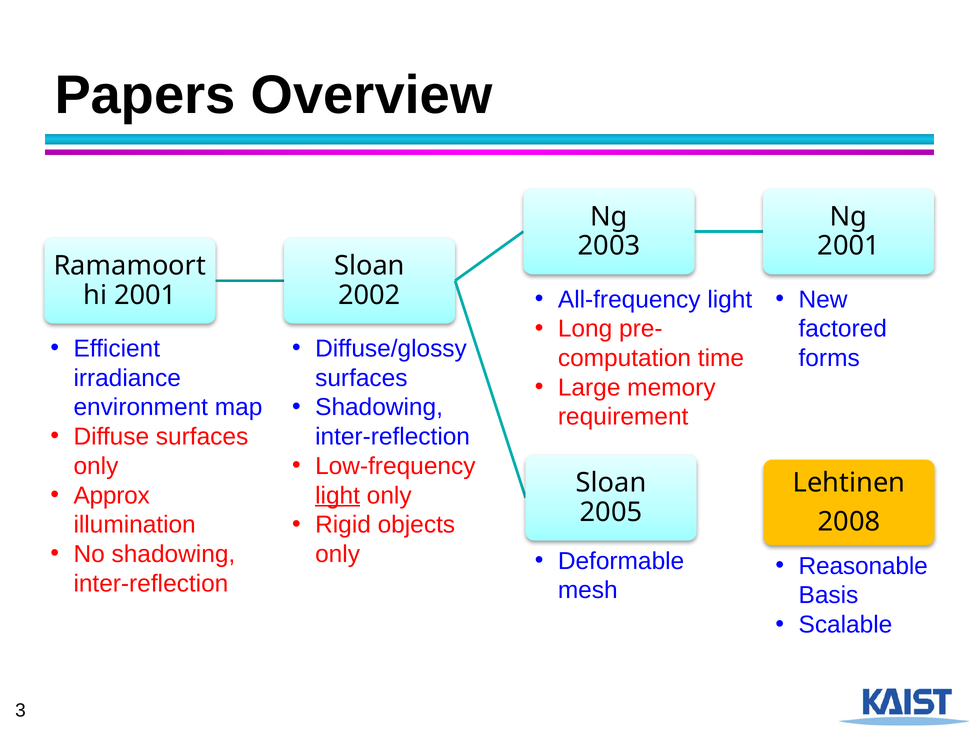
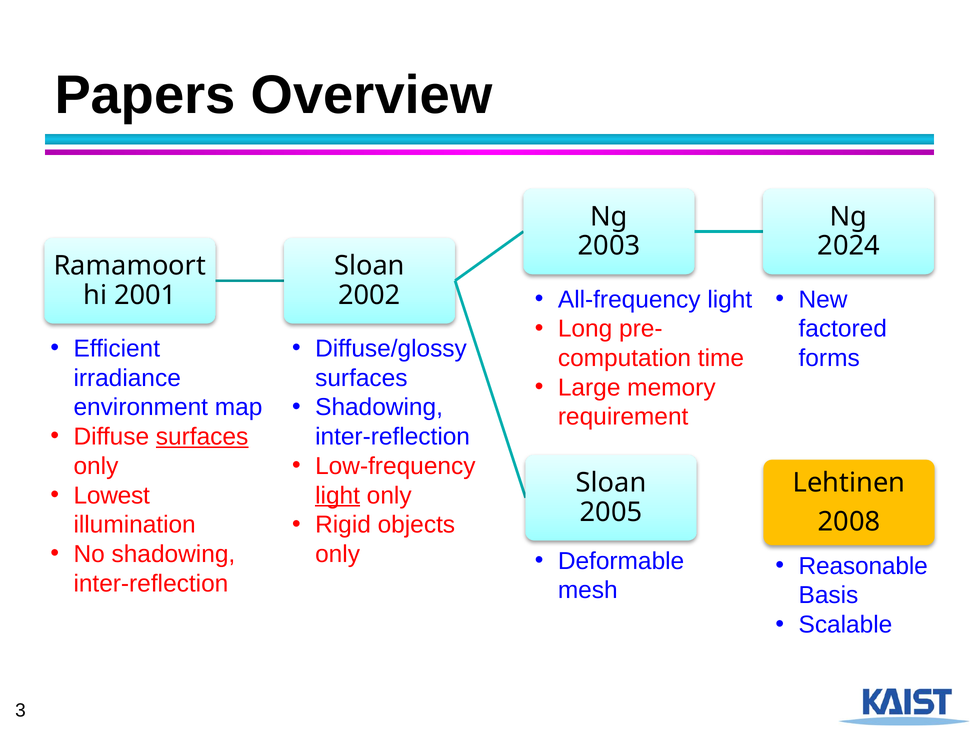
2001: 2001 -> 2024 (849, 246)
surfaces underline: none -> present (202, 437)
Approx: Approx -> Lowest (112, 496)
